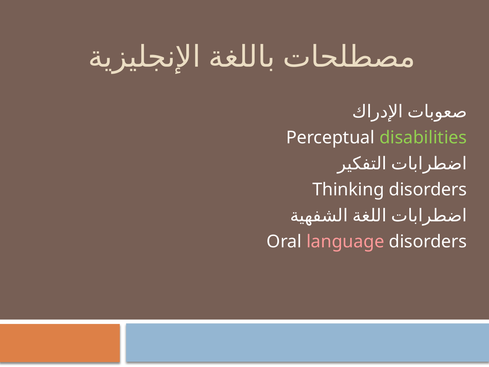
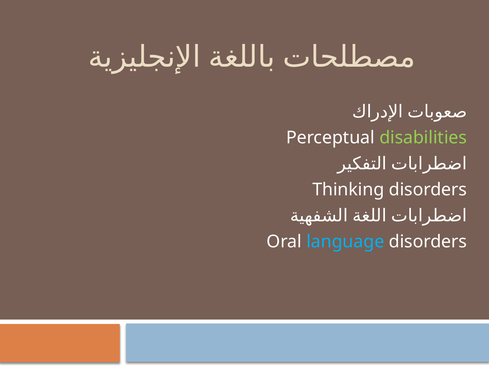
language colour: pink -> light blue (345, 242)
